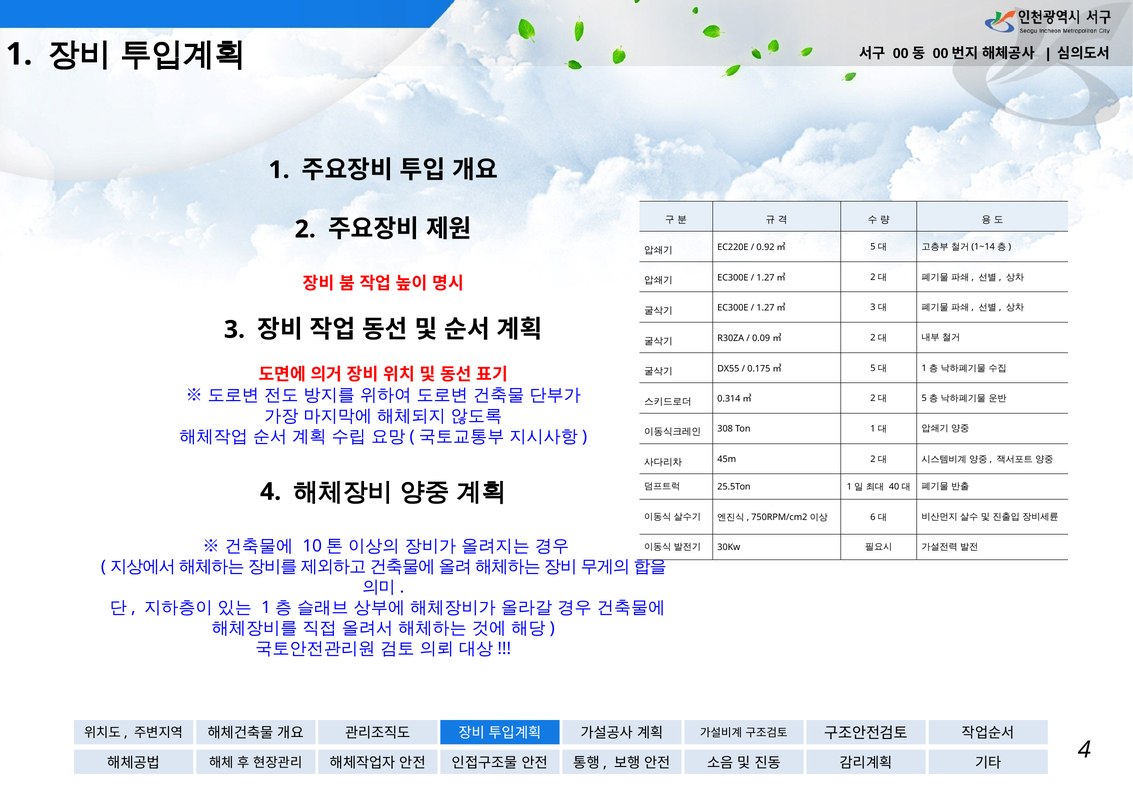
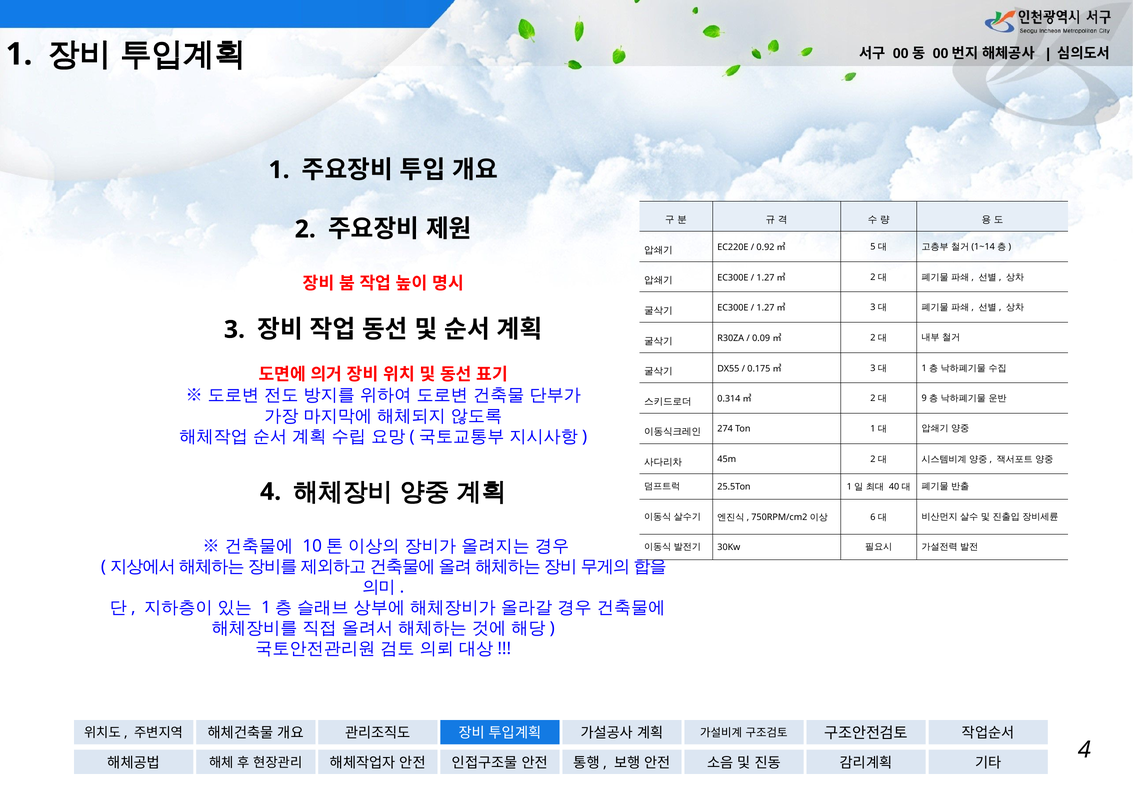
5: 5 -> 3 (873, 368)
5: 5 -> 9 (924, 399)
308: 308 -> 274 (725, 429)
